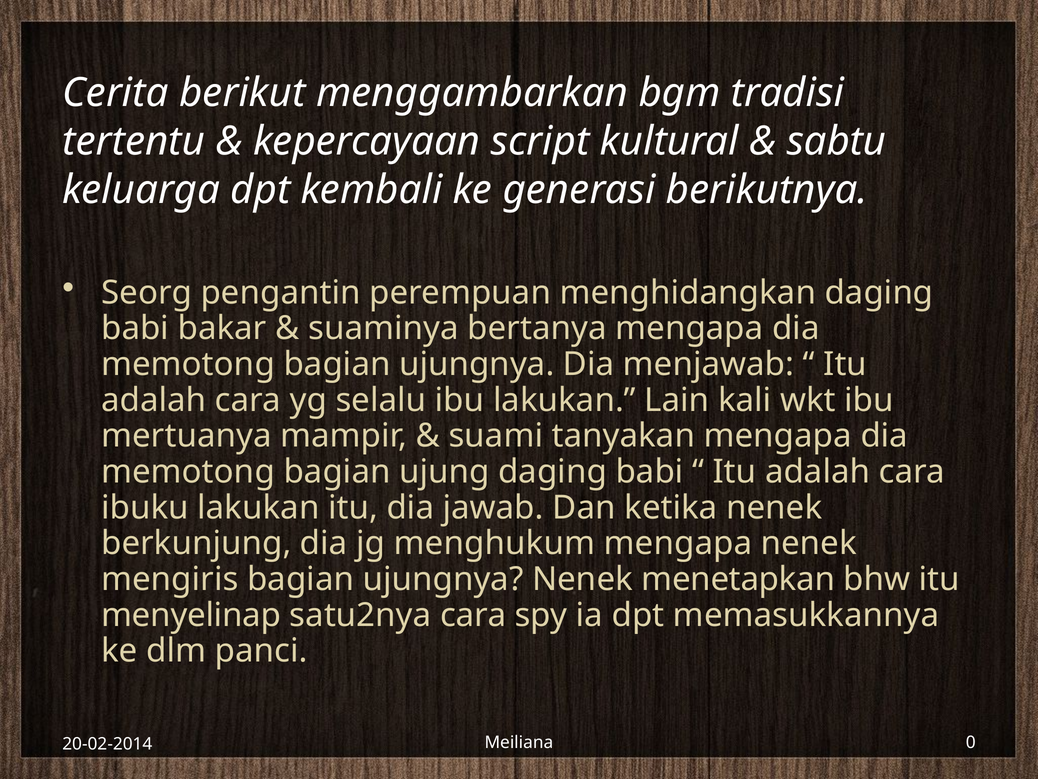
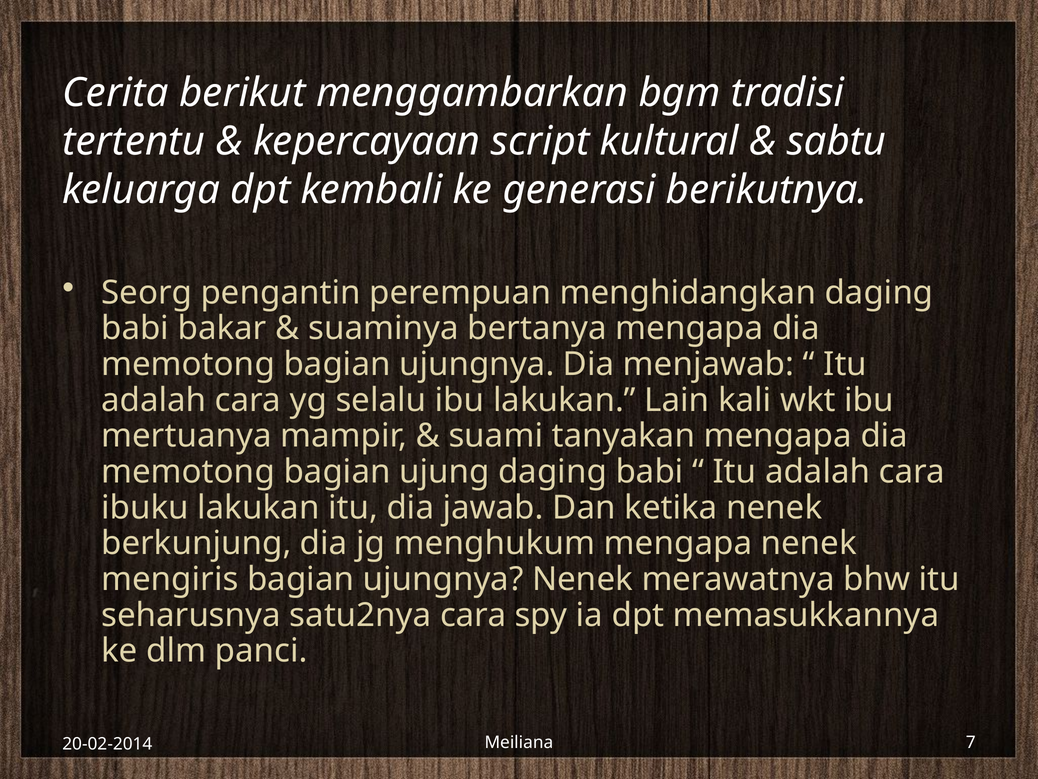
menetapkan: menetapkan -> merawatnya (738, 579)
menyelinap: menyelinap -> seharusnya (191, 615)
0: 0 -> 7 (971, 742)
